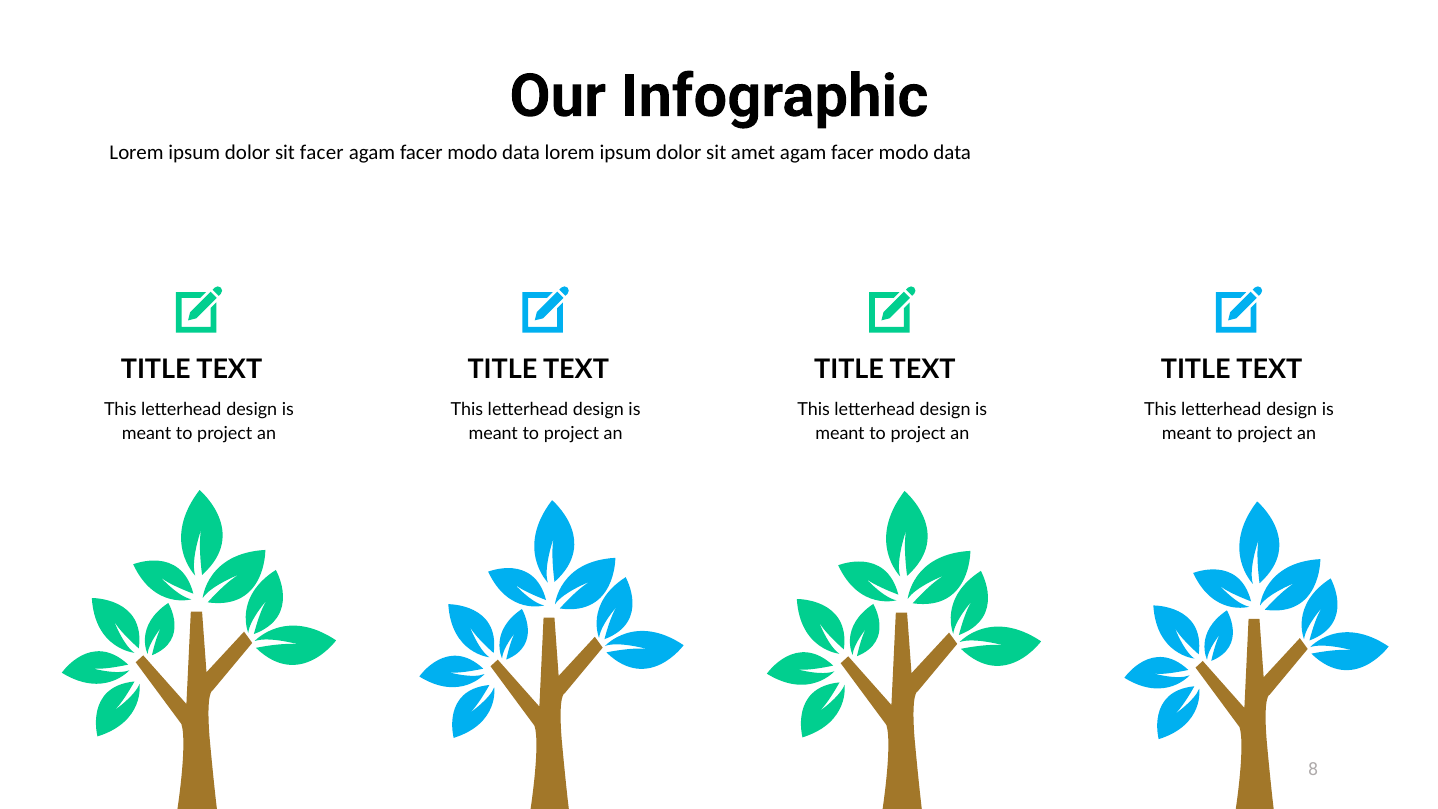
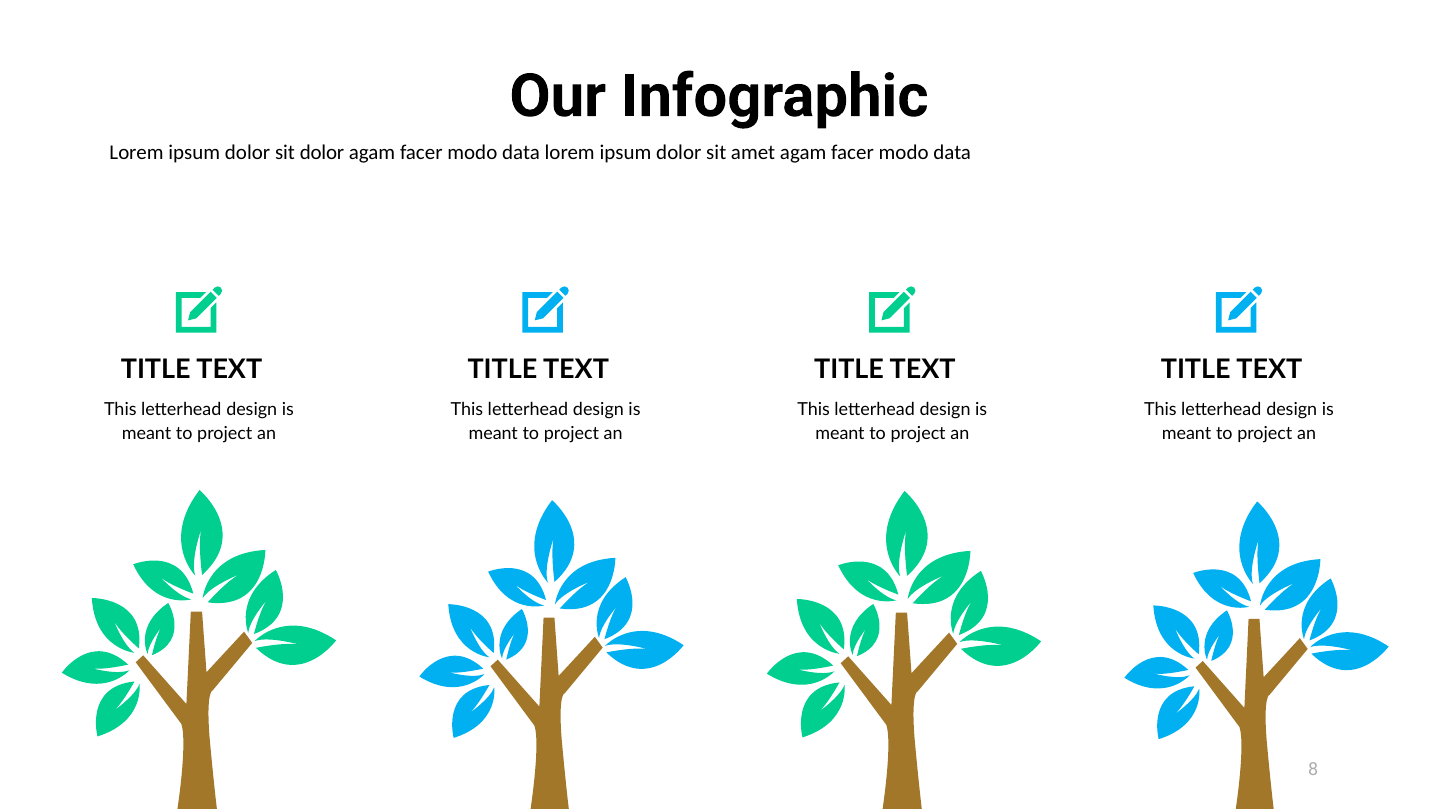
sit facer: facer -> dolor (322, 152)
